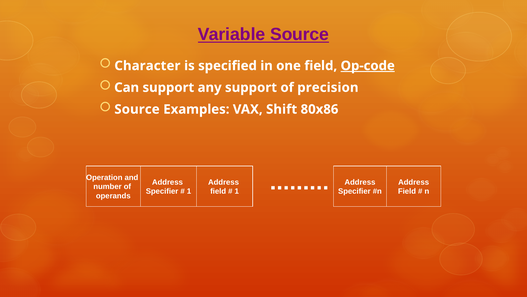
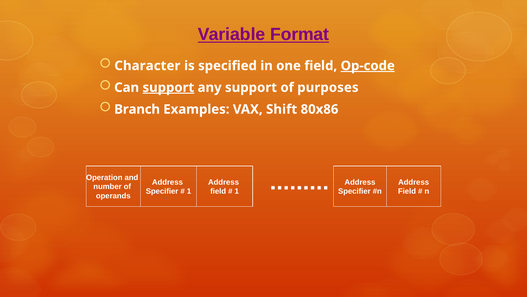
Variable Source: Source -> Format (300, 34)
support underline: none -> present (168, 87)
precision: precision -> purposes (328, 87)
Source: Source -> Branch (137, 109)
